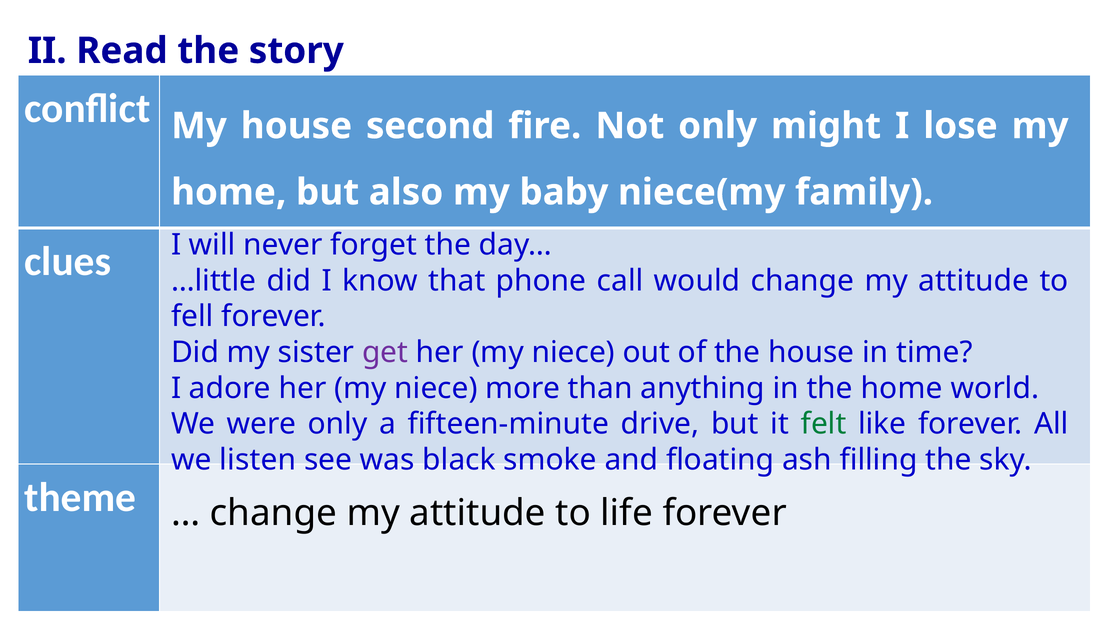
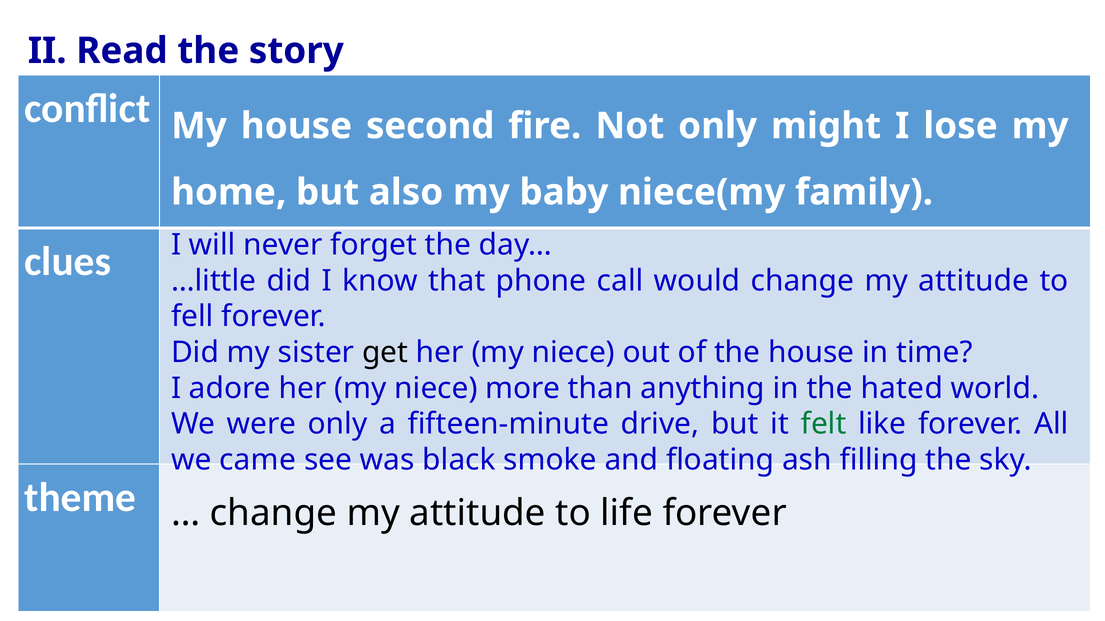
get colour: purple -> black (385, 353)
the home: home -> hated (902, 389)
listen: listen -> came (258, 460)
